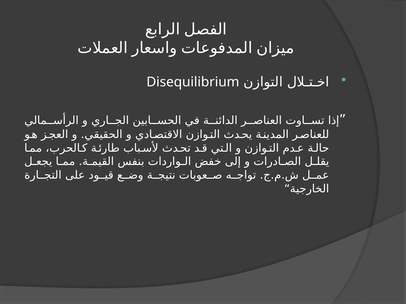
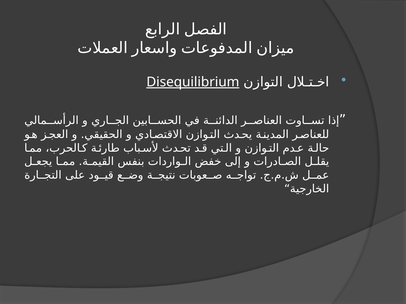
Disequilibrium underline: none -> present (193, 82)
